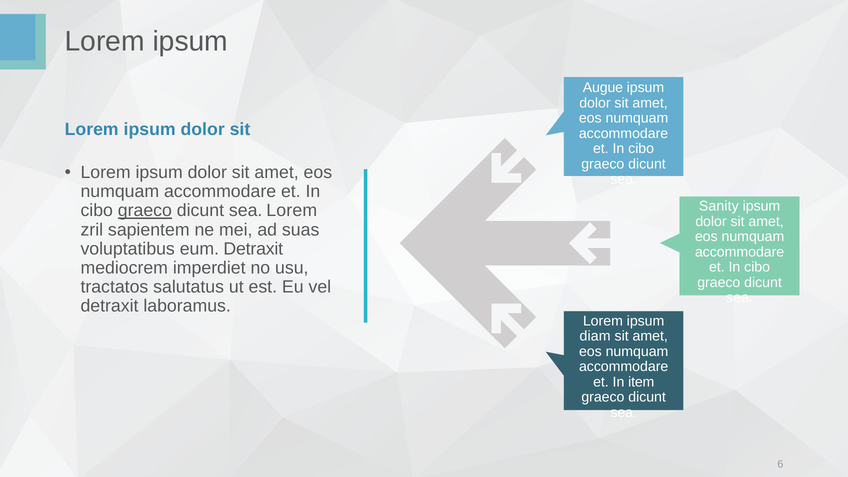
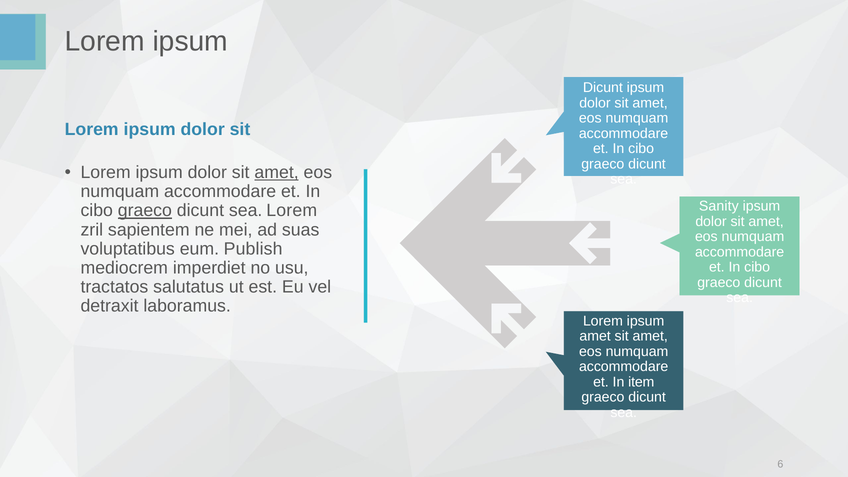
Augue: Augue -> Dicunt (603, 88)
amet underline: none -> present (277, 172)
eum Detraxit: Detraxit -> Publish (253, 249)
diam: diam -> amet (595, 336)
